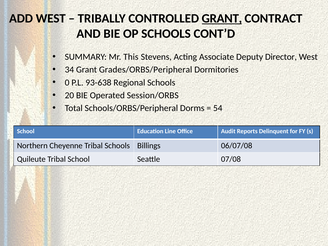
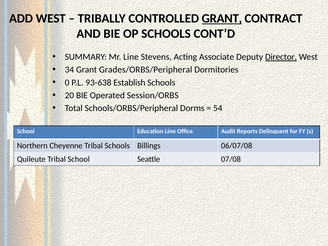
Mr This: This -> Line (131, 57)
Director underline: none -> present (281, 57)
Regional: Regional -> Establish (129, 83)
